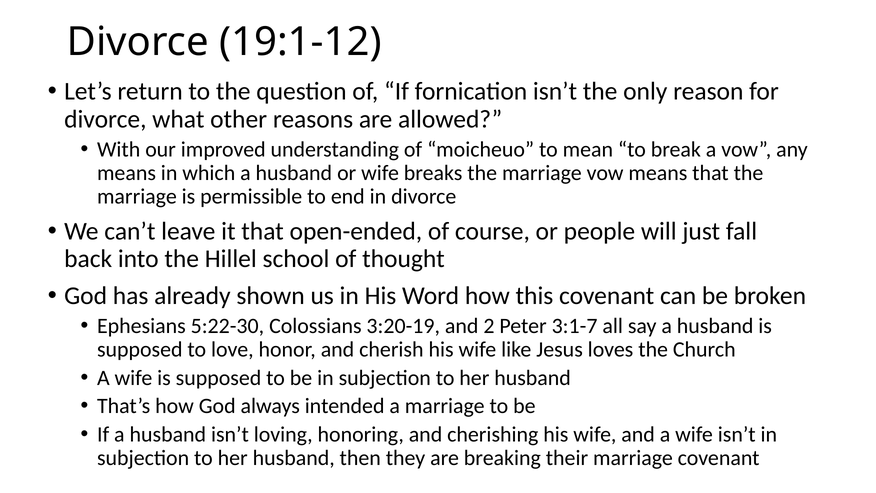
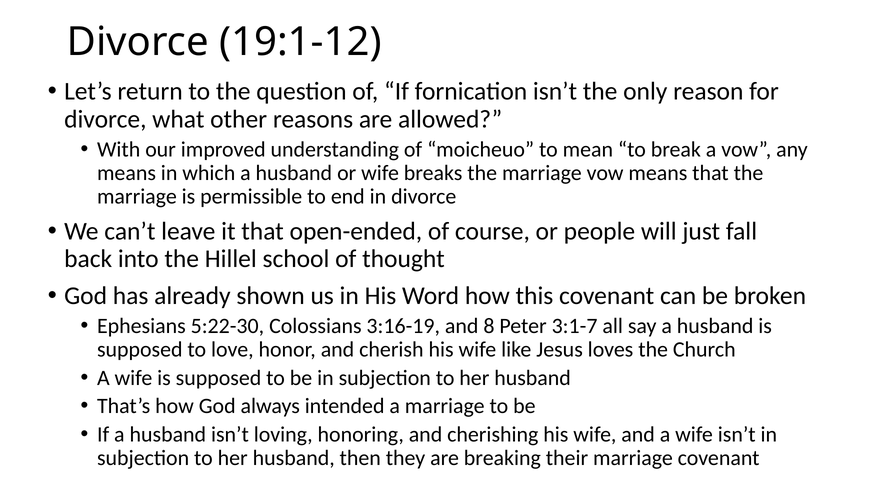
3:20-19: 3:20-19 -> 3:16-19 (403, 326)
2: 2 -> 8 (489, 326)
